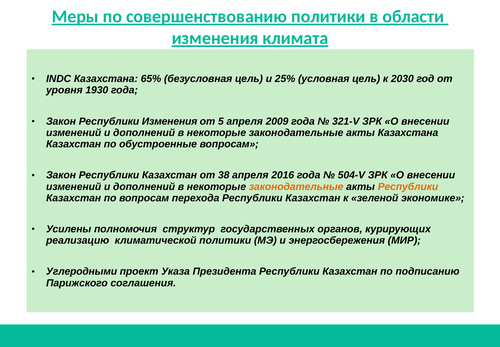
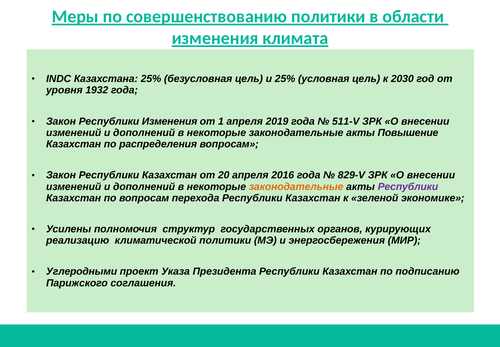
Казахстана 65%: 65% -> 25% (151, 79)
1930: 1930 -> 1932 (97, 90)
5: 5 -> 1 (221, 121)
2009: 2009 -> 2019 (277, 121)
321-V: 321-V -> 511-V (346, 121)
акты Казахстана: Казахстана -> Повышение (408, 132)
обустроенные: обустроенные -> распределения (158, 144)
38: 38 -> 20 (224, 175)
504-V: 504-V -> 829-V (351, 175)
Республики colour: orange -> purple (408, 186)
